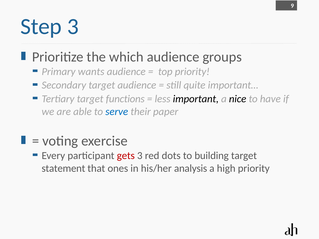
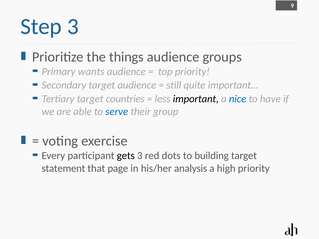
which: which -> things (126, 57)
functions: functions -> countries (125, 99)
nice colour: black -> blue (238, 99)
paper: paper -> group (166, 112)
gets colour: red -> black (126, 156)
ones: ones -> page (118, 168)
